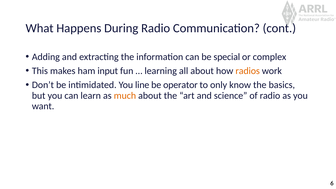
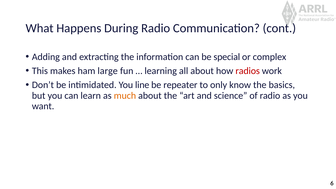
input: input -> large (108, 71)
radios colour: orange -> red (248, 71)
operator: operator -> repeater (180, 85)
